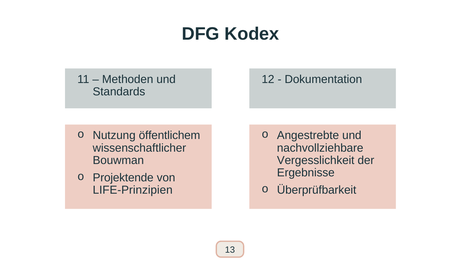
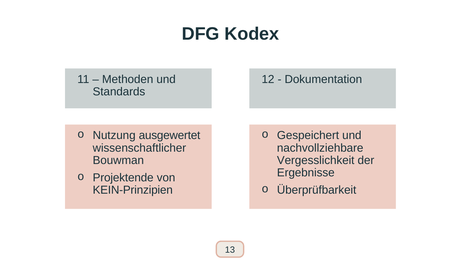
öffentlichem: öffentlichem -> ausgewertet (170, 135)
Angestrebte: Angestrebte -> Gespeichert (308, 135)
LIFE-Prinzipien: LIFE-Prinzipien -> KEIN-Prinzipien (133, 190)
